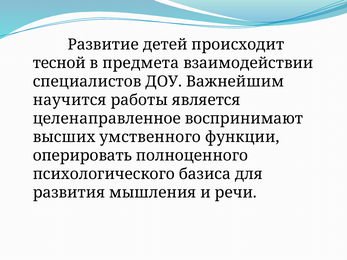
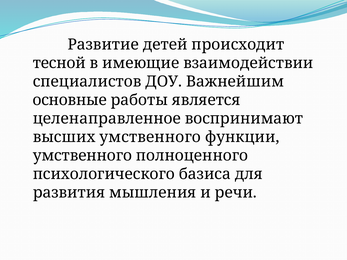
предмета: предмета -> имеющие (141, 63)
научится: научится -> основные (70, 100)
оперировать: оперировать -> умственного (82, 156)
